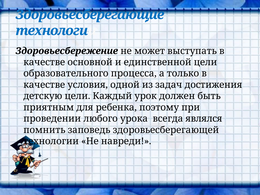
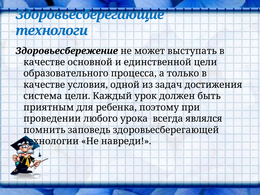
детскую: детскую -> система (43, 96)
